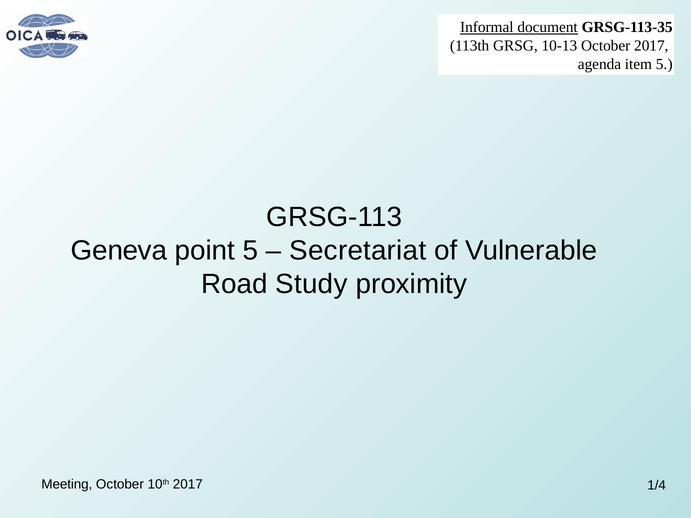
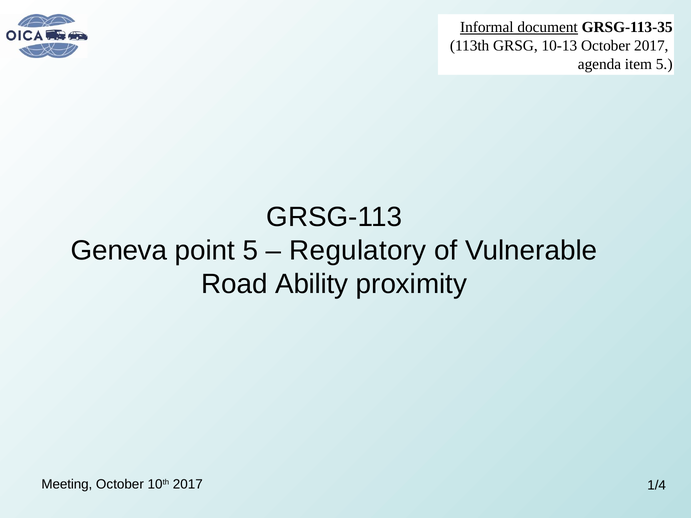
Secretariat: Secretariat -> Regulatory (358, 251)
Study: Study -> Ability (312, 284)
